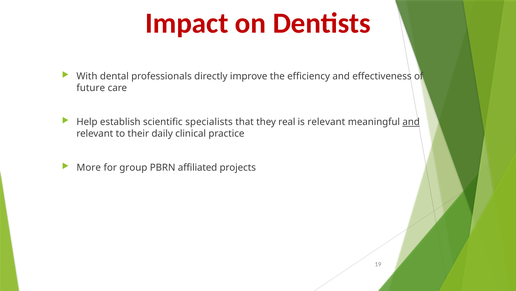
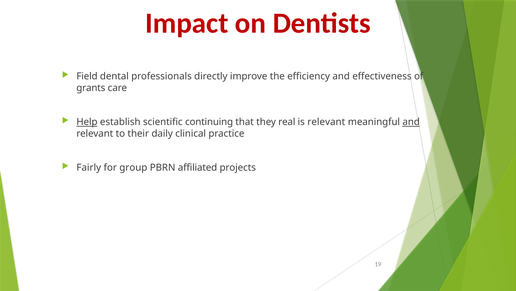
With: With -> Field (87, 76)
future: future -> grants (91, 88)
Help underline: none -> present (87, 122)
specialists: specialists -> continuing (209, 122)
More: More -> Fairly (89, 167)
